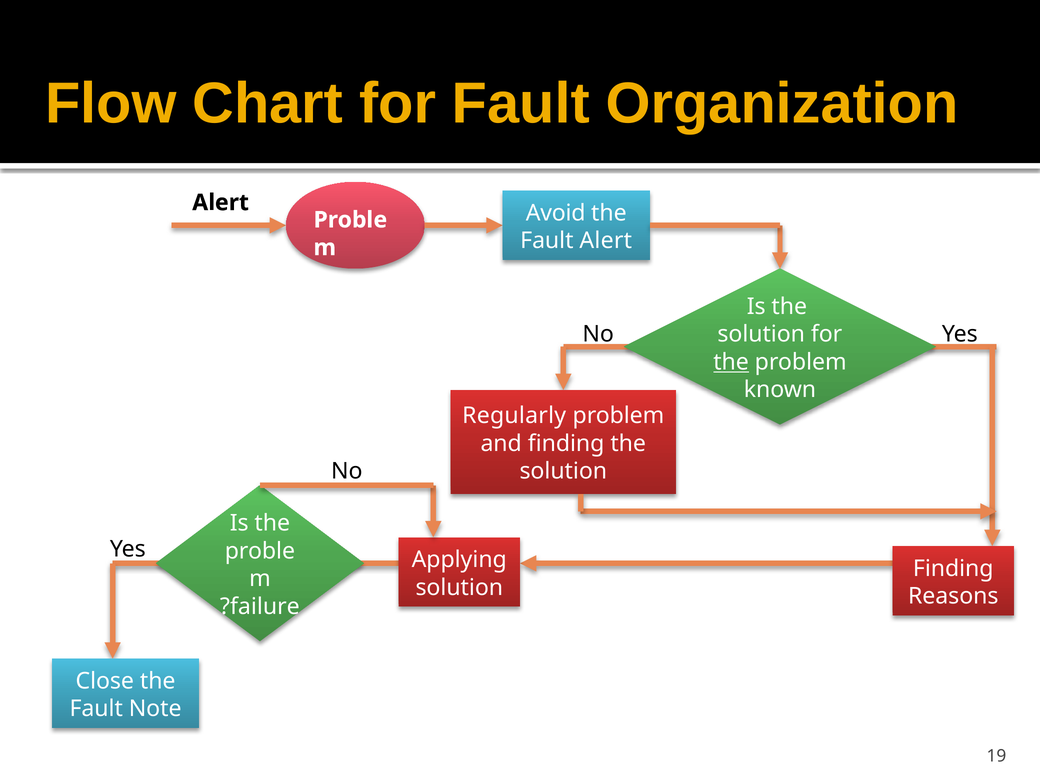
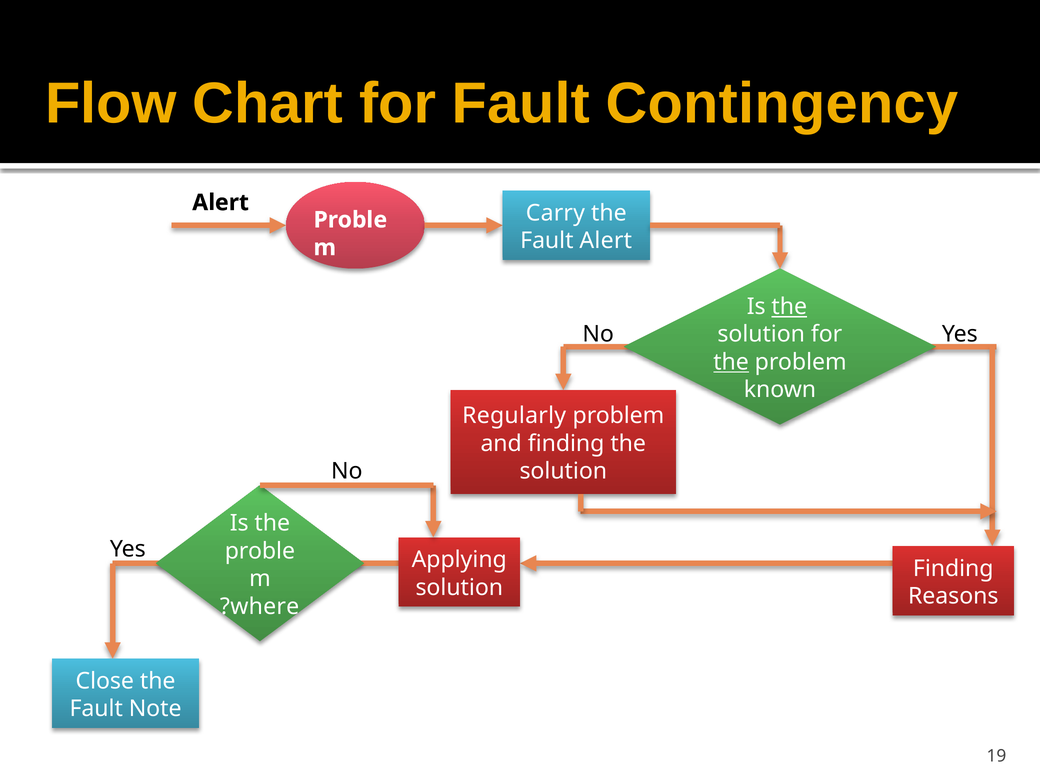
Organization: Organization -> Contingency (782, 104)
Avoid: Avoid -> Carry (555, 213)
the underline: none -> present (789, 307)
failure: failure -> where (265, 606)
